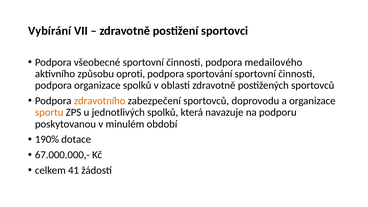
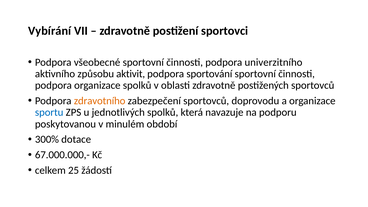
medailového: medailového -> univerzitního (273, 62)
oproti: oproti -> aktivit (131, 74)
sportu colour: orange -> blue (49, 112)
190%: 190% -> 300% (47, 139)
41: 41 -> 25 (74, 170)
